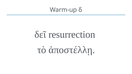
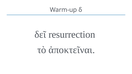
ἀποστέλλῃ: ἀποστέλλῃ -> ἀποκτεῖναι (72, 50)
